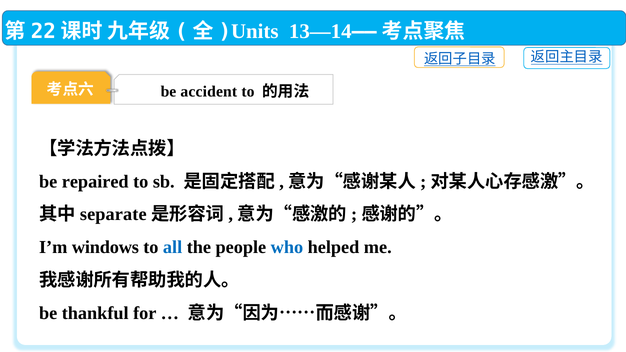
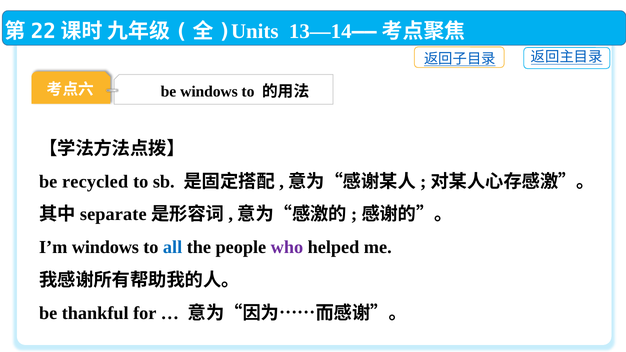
be accident: accident -> windows (209, 92)
repaired: repaired -> recycled (95, 182)
who colour: blue -> purple (287, 247)
